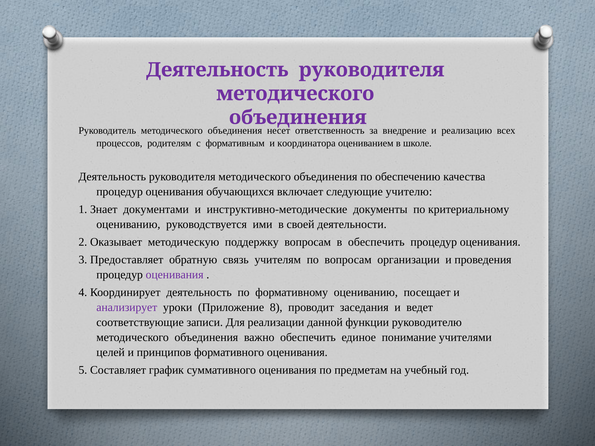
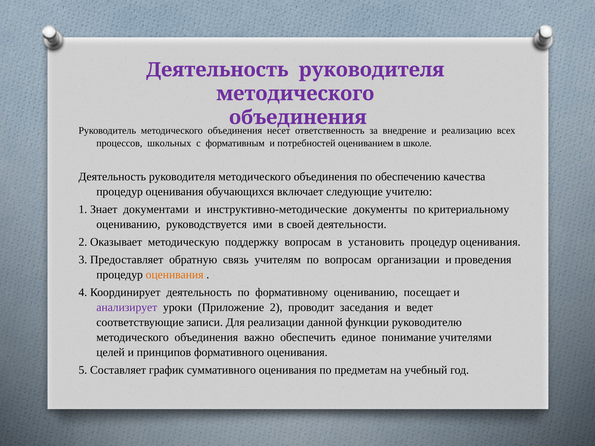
родителям: родителям -> школьных (169, 143)
координатора: координатора -> потребностей (306, 143)
в обеспечить: обеспечить -> установить (376, 242)
оценивания colour: purple -> orange (175, 275)
Приложение 8: 8 -> 2 (276, 307)
